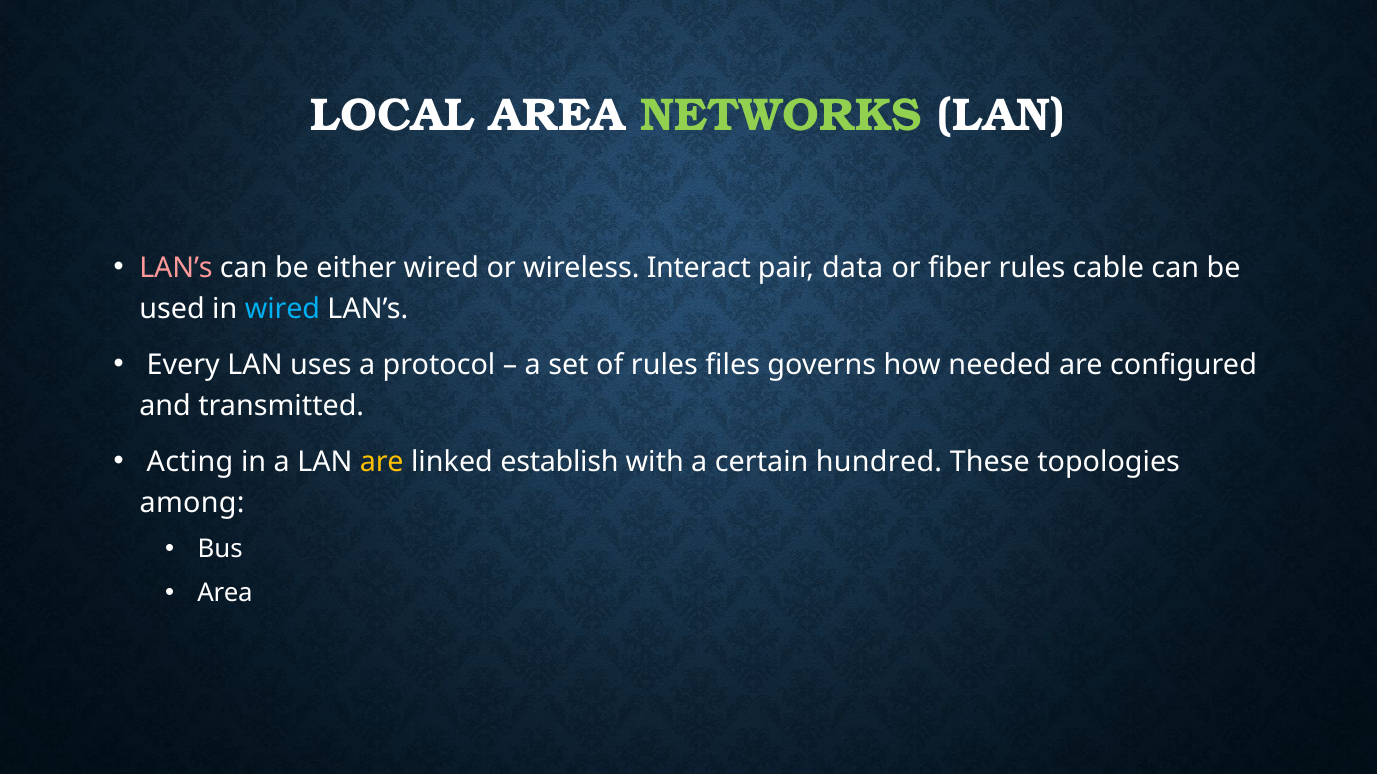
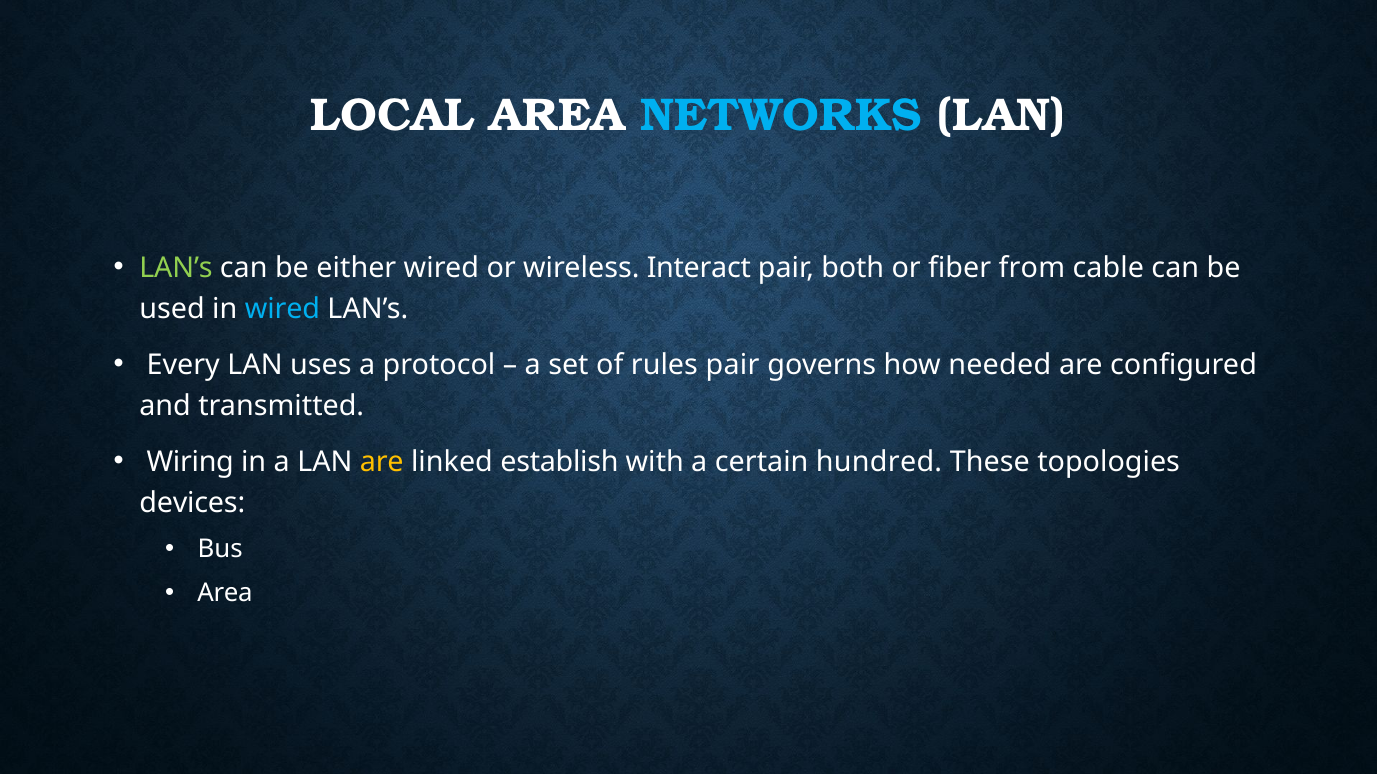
NETWORKS colour: light green -> light blue (781, 116)
LAN’s colour: pink -> light green (176, 268)
data: data -> both (853, 268)
fiber rules: rules -> from (1032, 268)
rules files: files -> pair (733, 365)
Acting: Acting -> Wiring (190, 462)
among: among -> devices (192, 503)
